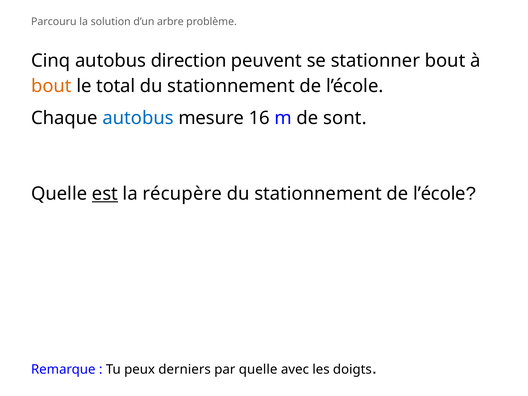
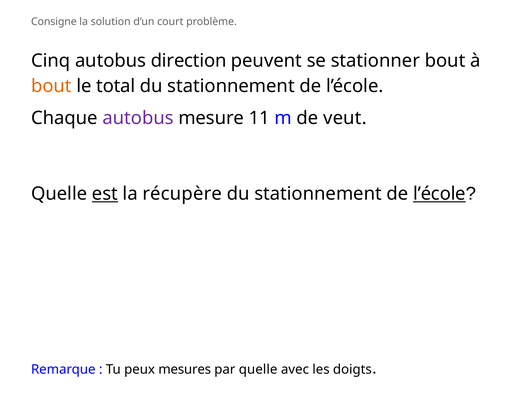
Parcouru: Parcouru -> Consigne (54, 22)
arbre: arbre -> court (170, 22)
autobus colour: blue -> purple (138, 118)
16: 16 -> 11 (259, 118)
sont: sont -> veut (345, 118)
l’école underline: none -> present (439, 194)
derniers: derniers -> mesures (185, 369)
